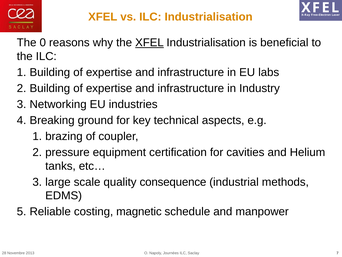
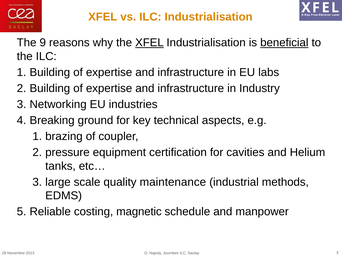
0: 0 -> 9 (43, 43)
beneficial underline: none -> present (284, 43)
consequence: consequence -> maintenance (173, 182)
